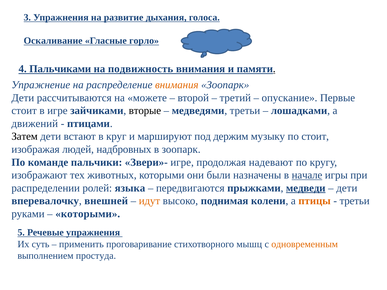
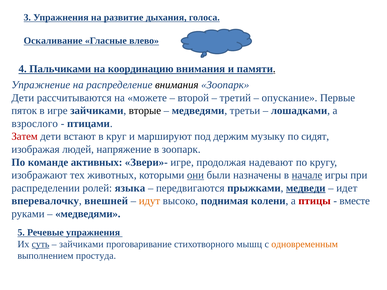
горло: горло -> влево (144, 41)
подвижность: подвижность -> координацию (141, 69)
внимания colour: orange -> black (177, 85)
стоит: стоит -> пяток (24, 111)
движений: движений -> взрослого (35, 124)
Затем colour: black -> red (25, 137)
по стоит: стоит -> сидят (315, 137)
надбровных: надбровных -> напряжение (124, 149)
пальчики: пальчики -> активных (97, 162)
они underline: none -> present (195, 175)
дети: дети -> идет (347, 188)
птицы colour: orange -> red (315, 201)
третьи: третьи -> вместе (355, 201)
которыми: которыми -> медведями (88, 214)
суть underline: none -> present (41, 244)
применить: применить -> зайчиками (81, 244)
